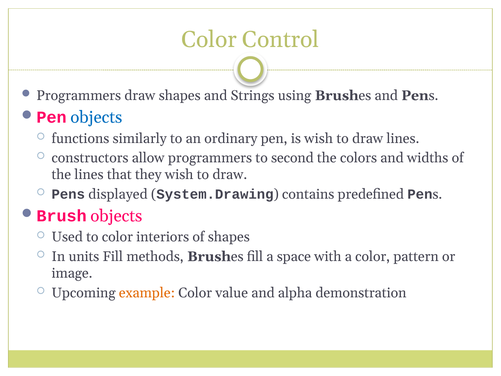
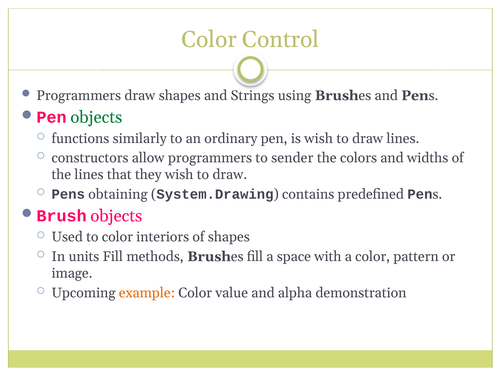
objects colour: blue -> green (96, 117)
second: second -> sender (292, 158)
displayed: displayed -> obtaining (118, 194)
